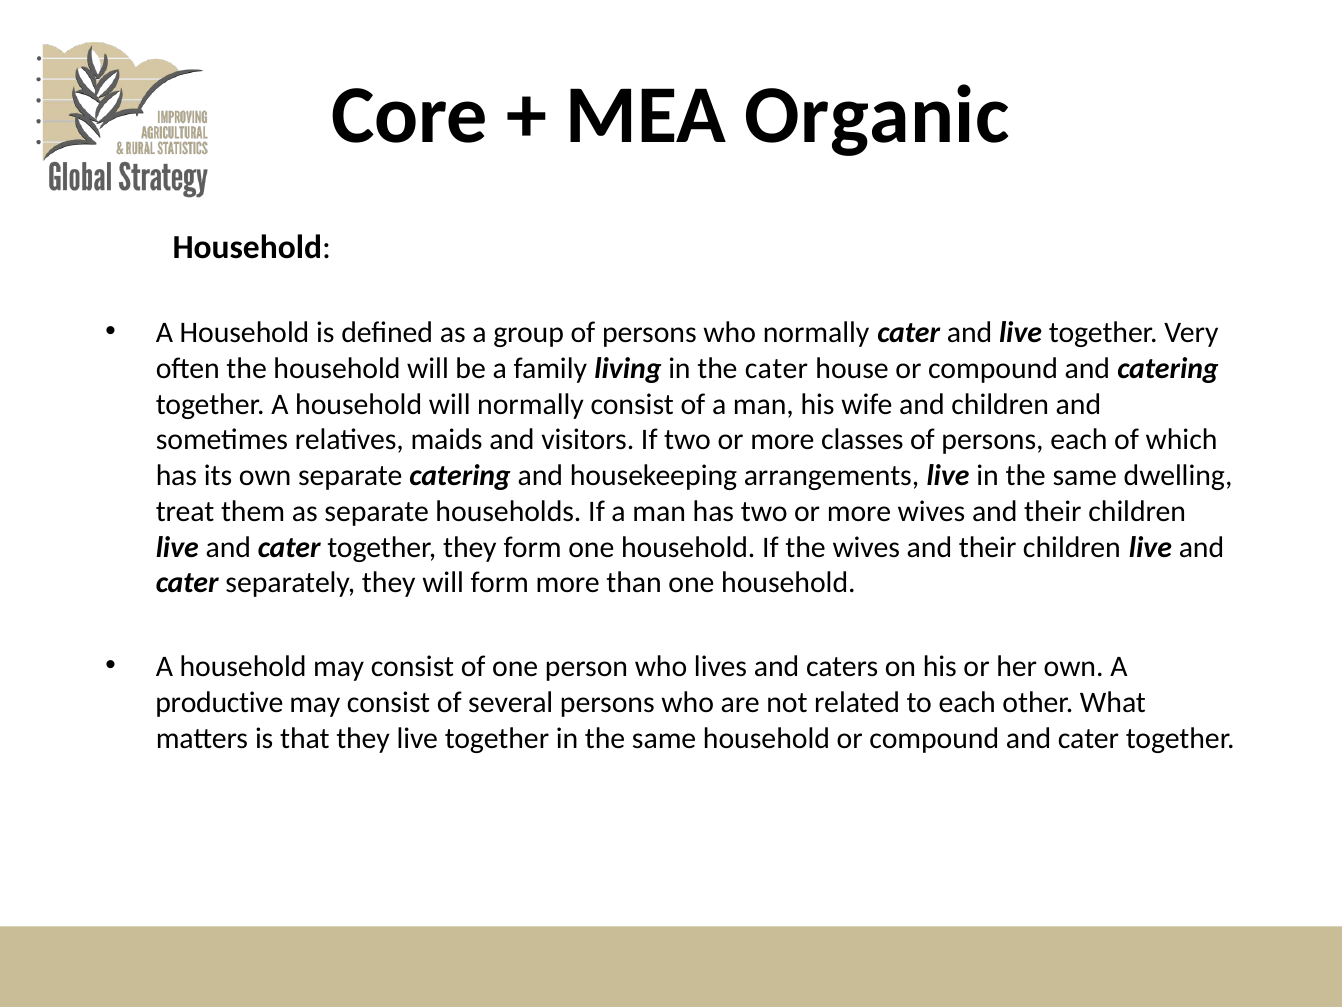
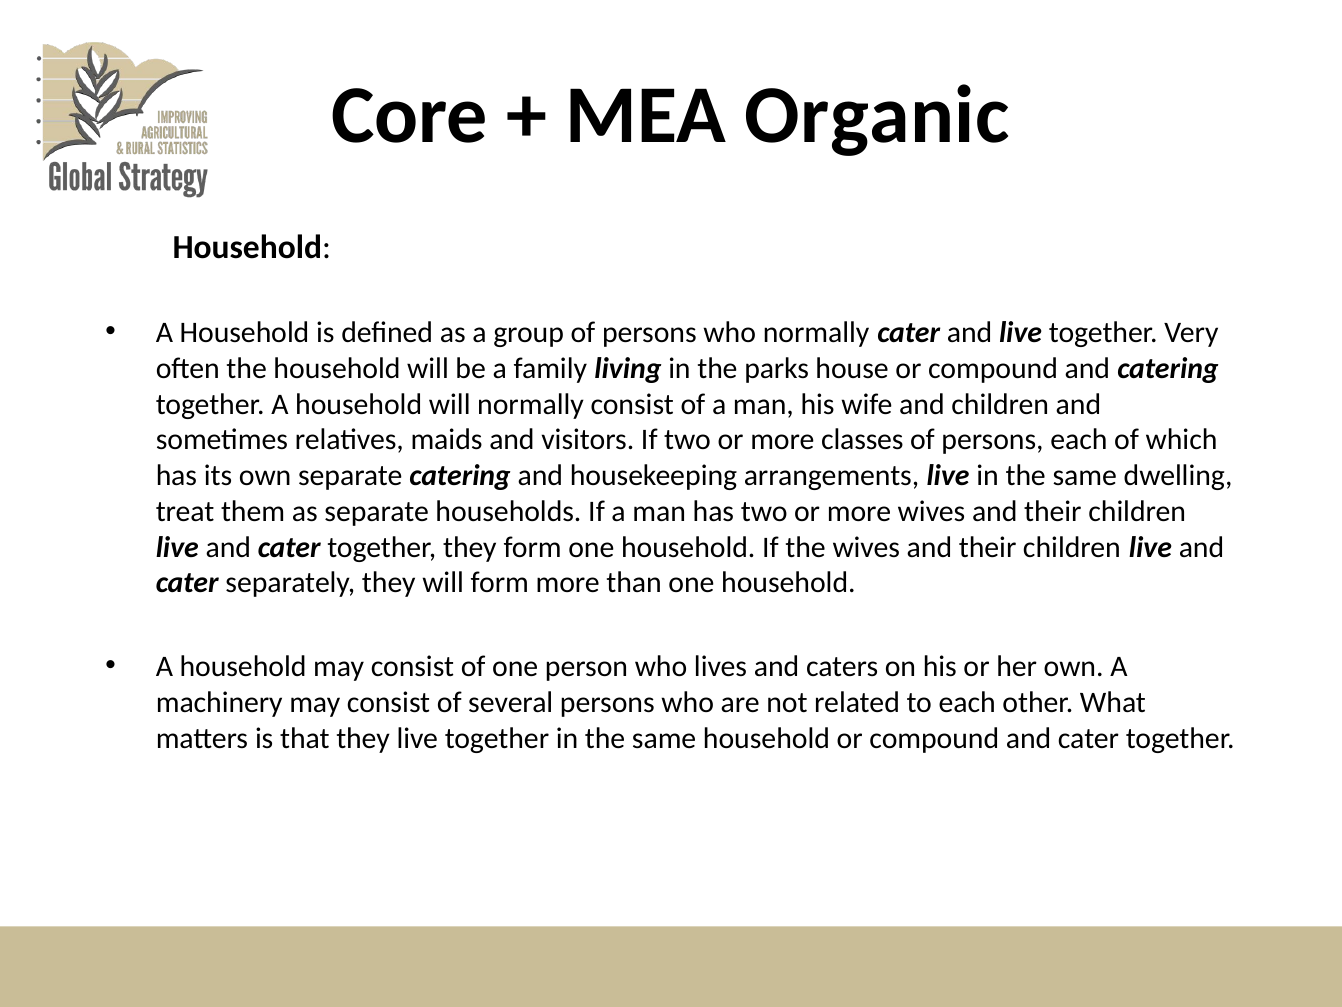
the cater: cater -> parks (777, 368)
productive: productive -> machinery (219, 702)
